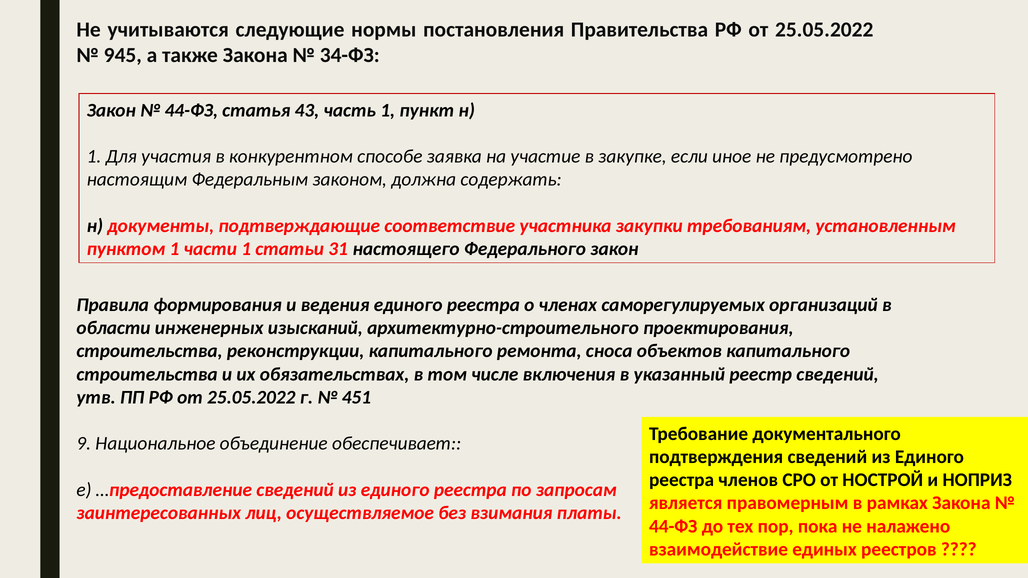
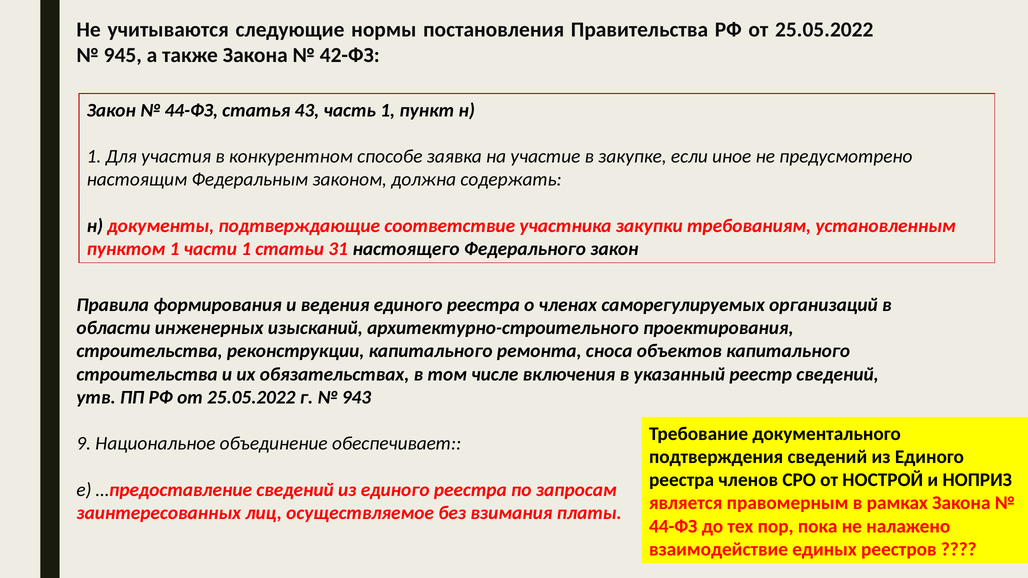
34-ФЗ: 34-ФЗ -> 42-ФЗ (350, 55)
451: 451 -> 943 (356, 397)
